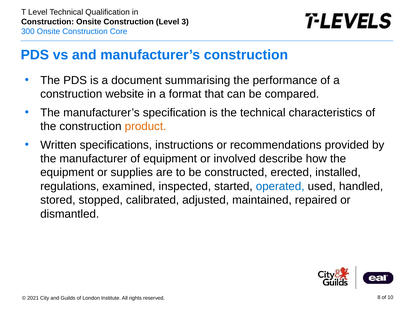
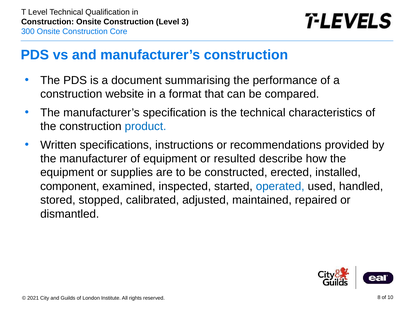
product colour: orange -> blue (146, 126)
involved: involved -> resulted (235, 158)
regulations: regulations -> component (70, 186)
